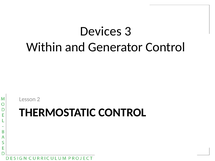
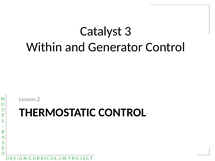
Devices: Devices -> Catalyst (101, 31)
